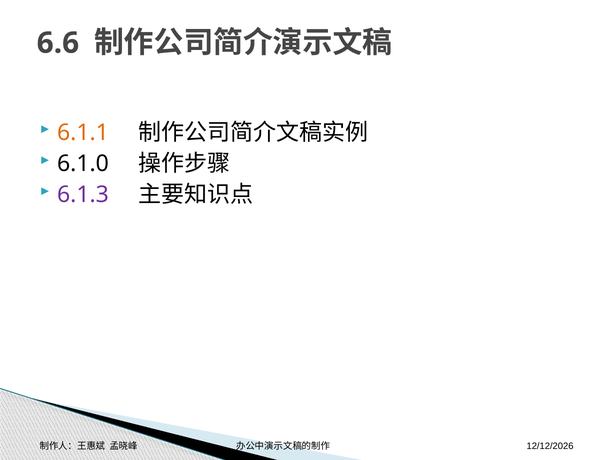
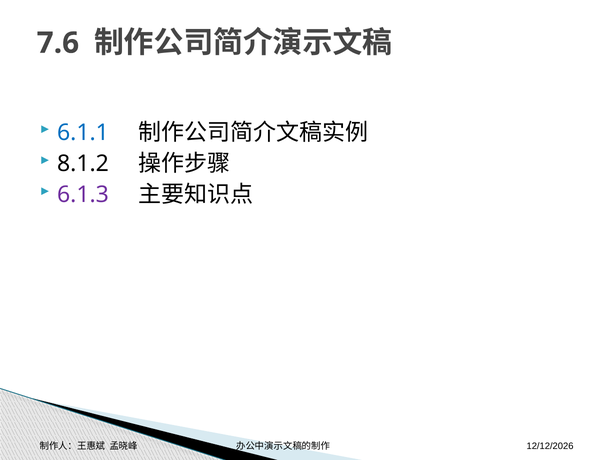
6.6: 6.6 -> 7.6 (58, 43)
6.1.1 colour: orange -> blue (83, 132)
6.1.0: 6.1.0 -> 8.1.2 (83, 163)
